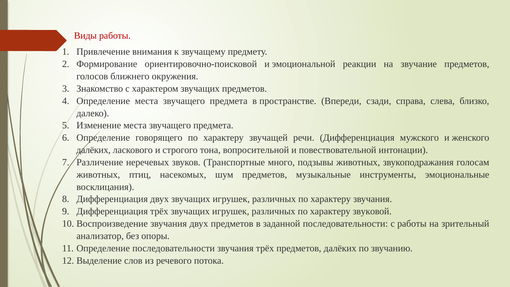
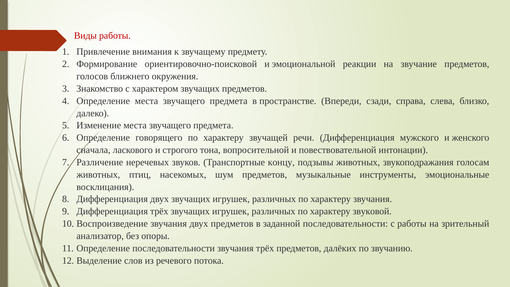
далёких: далёких -> сначала (93, 150)
много: много -> концу (281, 162)
